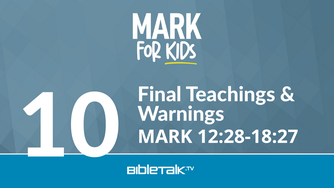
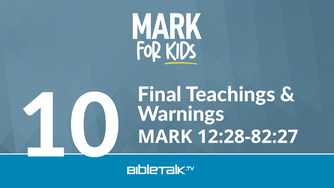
12:28-18:27: 12:28-18:27 -> 12:28-82:27 (248, 137)
